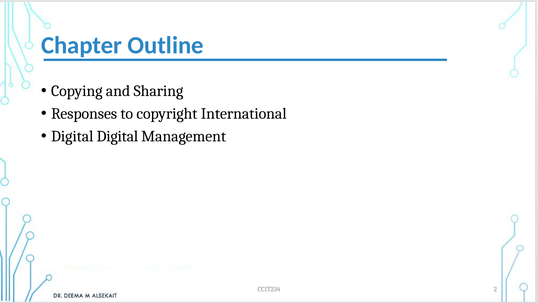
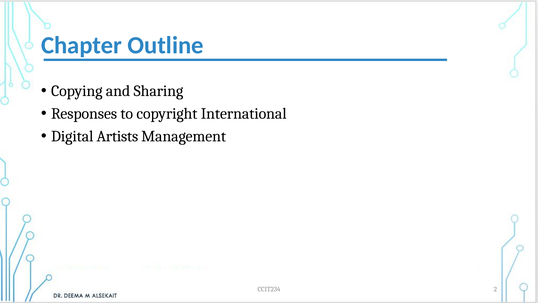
Digital Digital: Digital -> Artists (117, 136)
